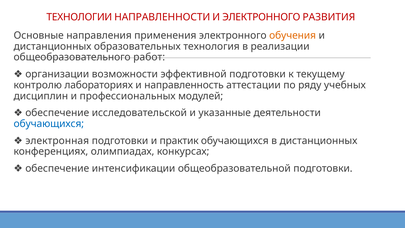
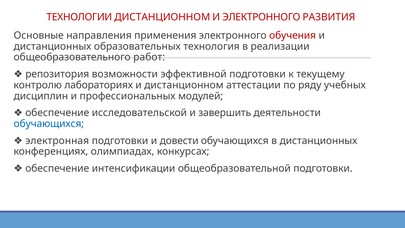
ТЕХНОЛОГИИ НАПРАВЛЕННОСТИ: НАПРАВЛЕННОСТИ -> ДИСТАНЦИОННОМ (162, 17)
обучения colour: orange -> red (293, 35)
организации: организации -> репозитория (57, 74)
и направленность: направленность -> дистанционном (184, 85)
указанные: указанные -> завершить (225, 113)
практик: практик -> довести (179, 141)
